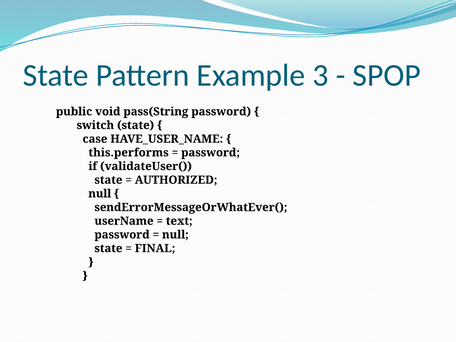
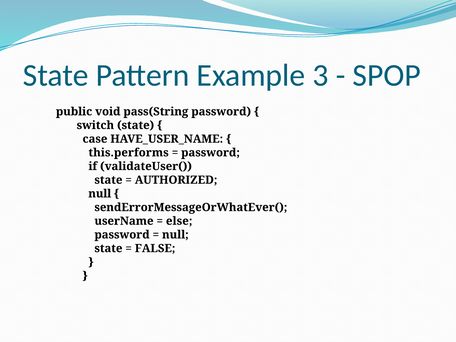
text: text -> else (179, 221)
FINAL: FINAL -> FALSE (155, 248)
